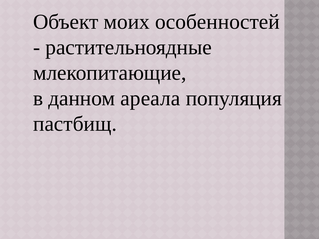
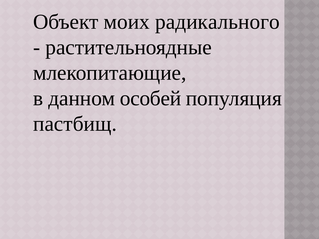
особенностей: особенностей -> радикального (217, 22)
ареала: ареала -> особей (151, 98)
